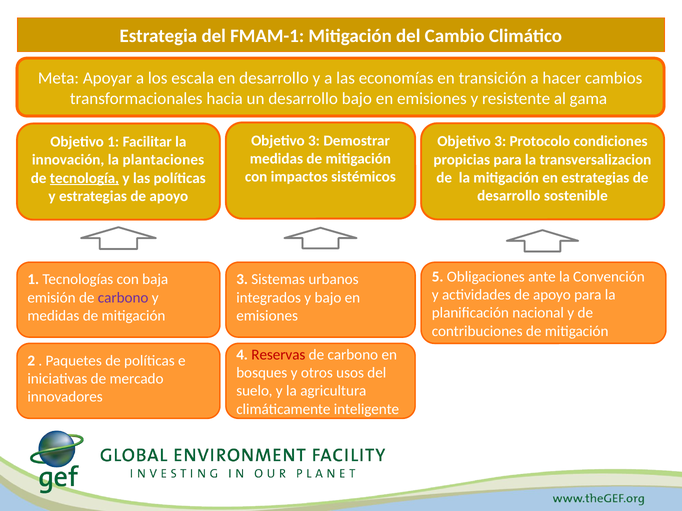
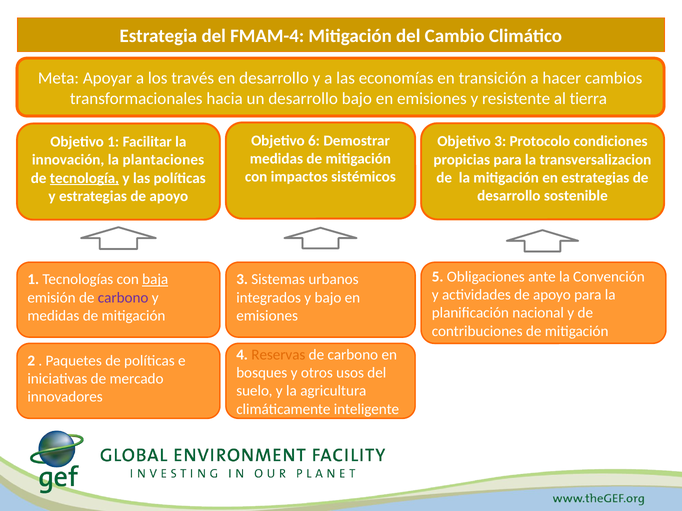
FMAM-1: FMAM-1 -> FMAM-4 (267, 36)
escala: escala -> través (193, 78)
gama: gama -> tierra (588, 99)
3: 3 -> 6 (314, 141)
baja underline: none -> present (155, 280)
Reservas colour: red -> orange (278, 355)
